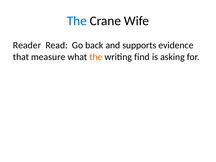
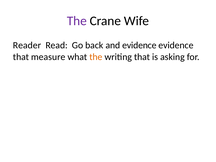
The colour: blue -> purple (77, 21)
and supports: supports -> evidence (139, 45)
writing find: find -> that (142, 57)
